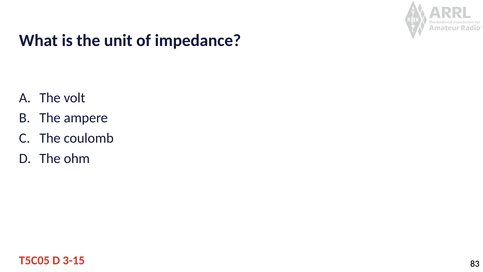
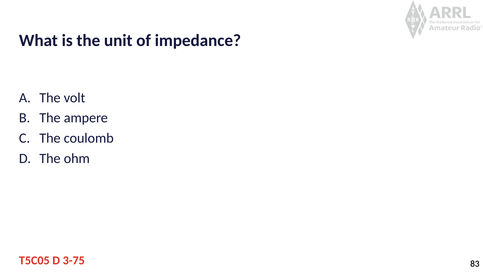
3-15: 3-15 -> 3-75 (74, 260)
